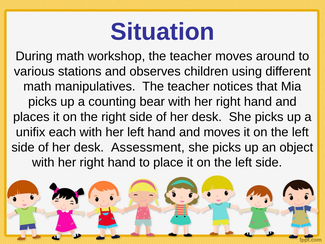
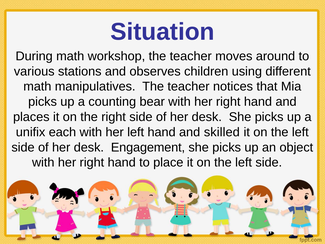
and moves: moves -> skilled (222, 132)
Assessment: Assessment -> Engagement (148, 147)
